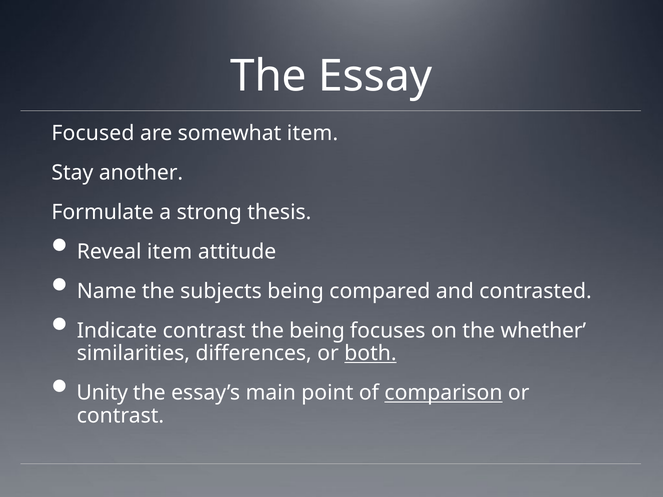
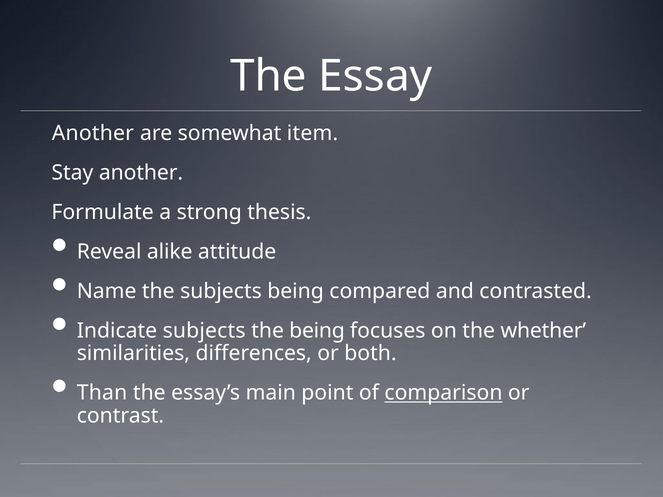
Focused: Focused -> Another (93, 134)
Reveal item: item -> alike (170, 252)
Indicate contrast: contrast -> subjects (204, 331)
both underline: present -> none (370, 354)
Unity: Unity -> Than (102, 393)
